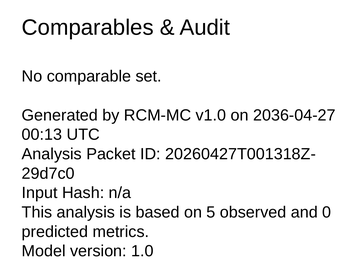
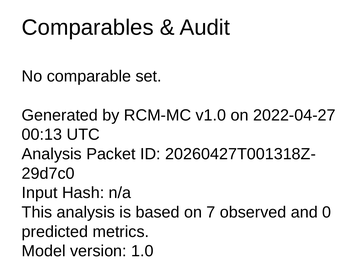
2036-04-27: 2036-04-27 -> 2022-04-27 (294, 115)
5: 5 -> 7 (211, 212)
